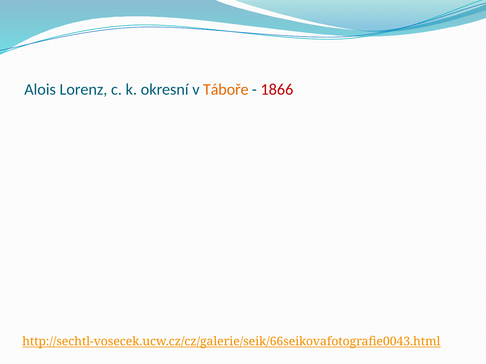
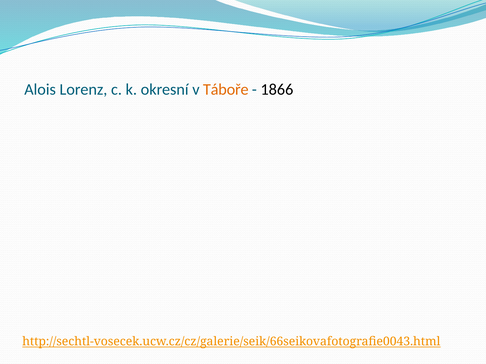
1866 colour: red -> black (277, 90)
